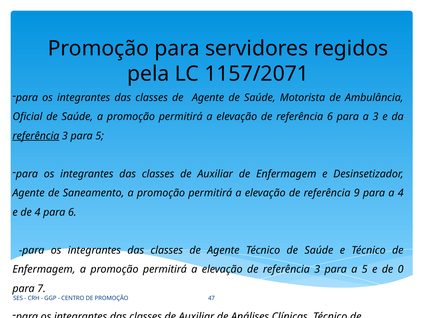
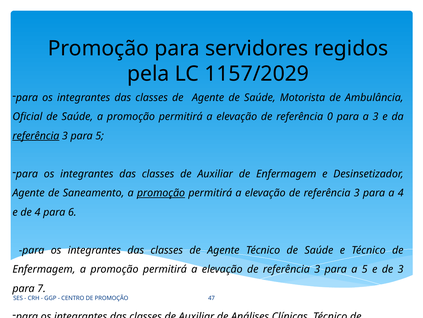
1157/2071: 1157/2071 -> 1157/2029 (257, 74)
referência 6: 6 -> 0 (330, 117)
promoção underline: none -> present (161, 193)
9: 9 -> 3 (357, 193)
de 0: 0 -> 3 (401, 269)
